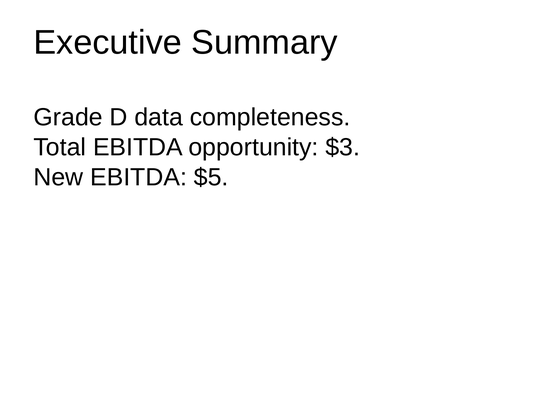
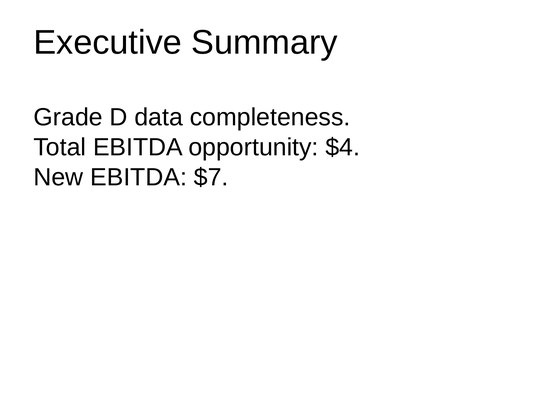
$3: $3 -> $4 (343, 147)
$5: $5 -> $7 (211, 177)
